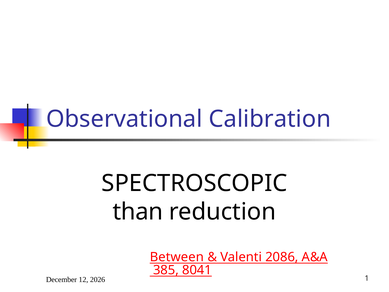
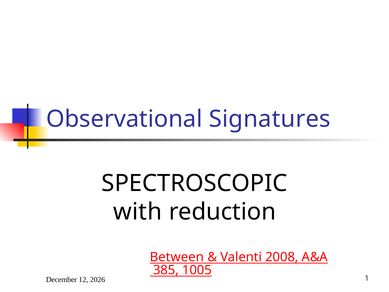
Calibration: Calibration -> Signatures (270, 119)
than: than -> with (138, 212)
2086: 2086 -> 2008 (282, 257)
8041: 8041 -> 1005 (197, 270)
